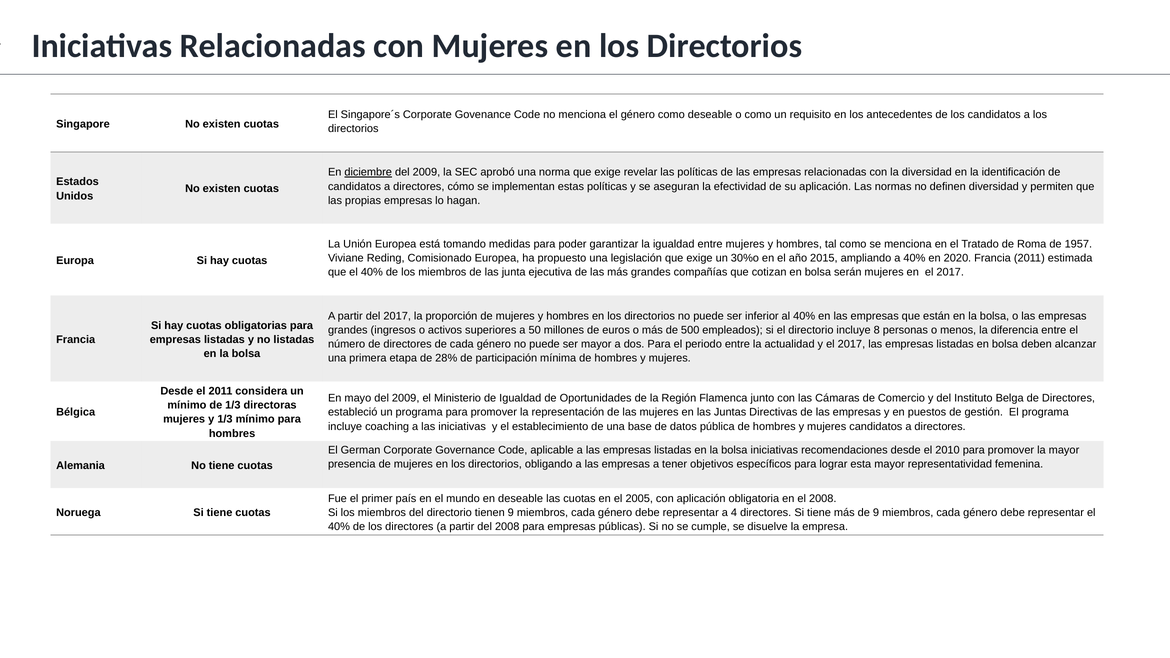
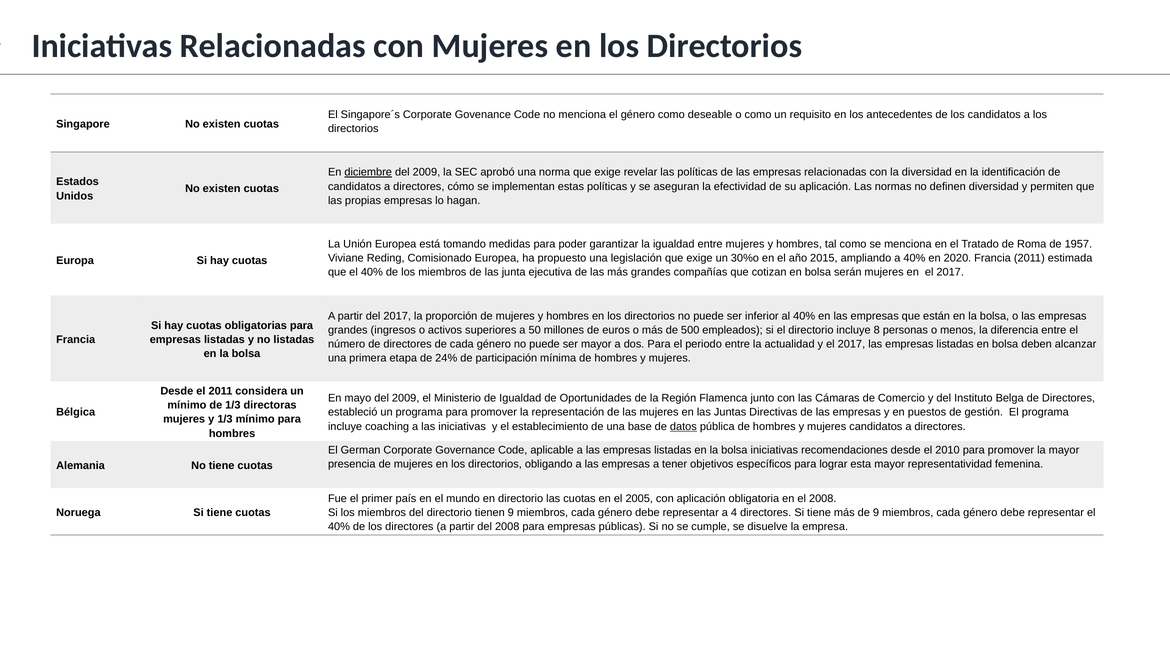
28%: 28% -> 24% (446, 358)
datos underline: none -> present (683, 426)
en deseable: deseable -> directorio (521, 499)
